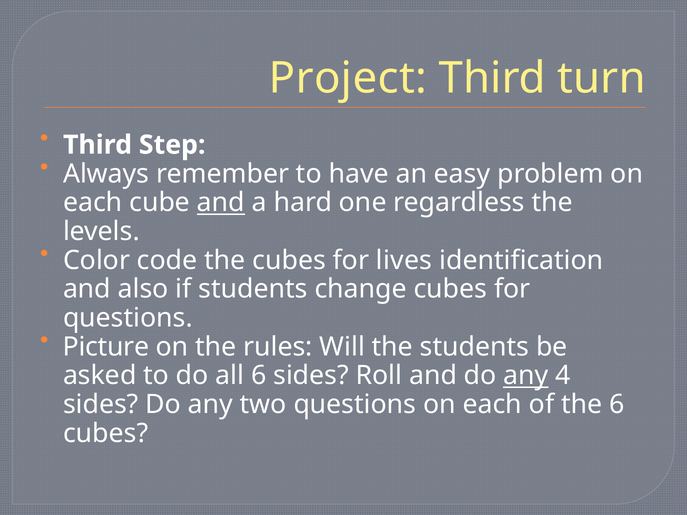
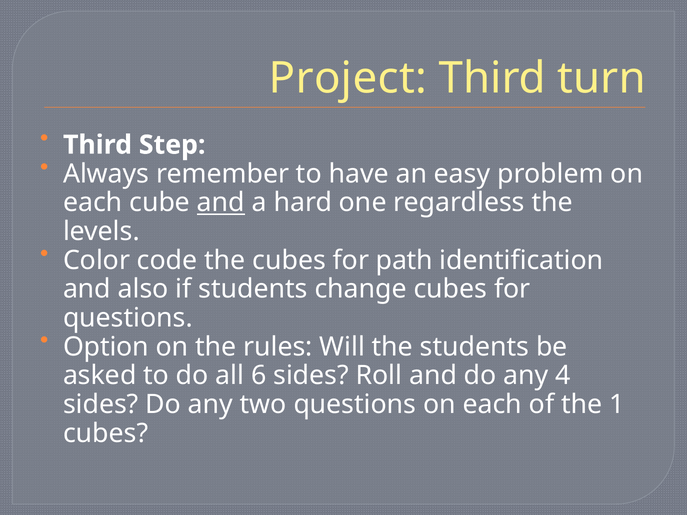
lives: lives -> path (404, 260)
Picture: Picture -> Option (106, 347)
any underline: present -> none (526, 376)
the 6: 6 -> 1 (617, 405)
